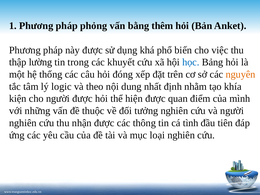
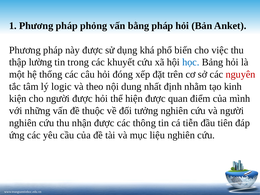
bằng thêm: thêm -> pháp (162, 26)
nguyên colour: orange -> red (241, 74)
khía: khía -> kinh (233, 87)
tình: tình -> tiễn (191, 123)
loại: loại -> liệu (157, 135)
